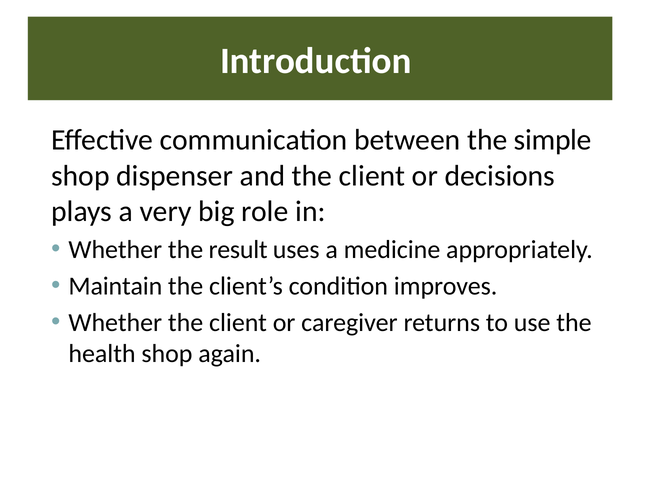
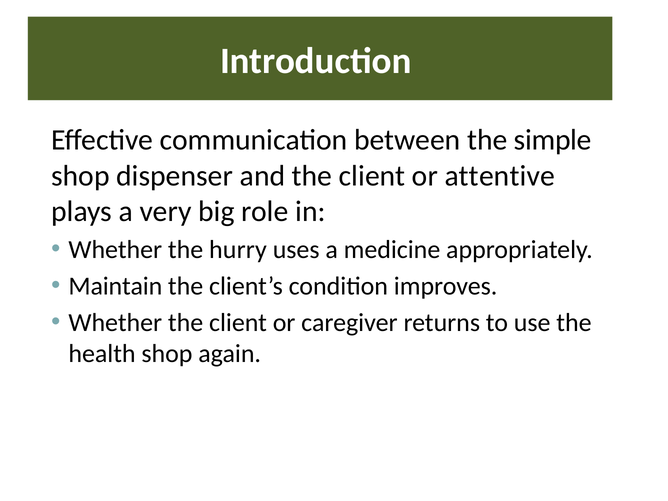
decisions: decisions -> attentive (500, 176)
result: result -> hurry (238, 250)
